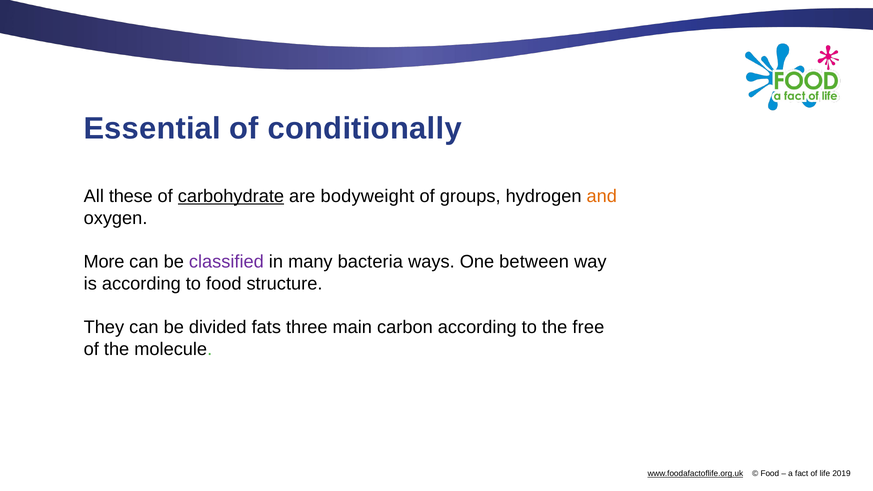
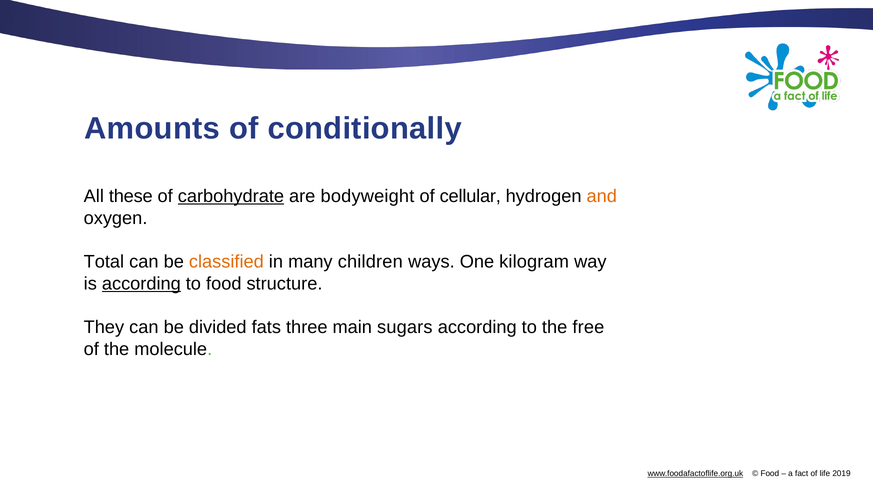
Essential: Essential -> Amounts (152, 128)
groups: groups -> cellular (470, 196)
More: More -> Total (104, 262)
classified colour: purple -> orange (226, 262)
bacteria: bacteria -> children (370, 262)
between: between -> kilogram (534, 262)
according underline: none -> present (141, 284)
carbon: carbon -> sugars (405, 327)
